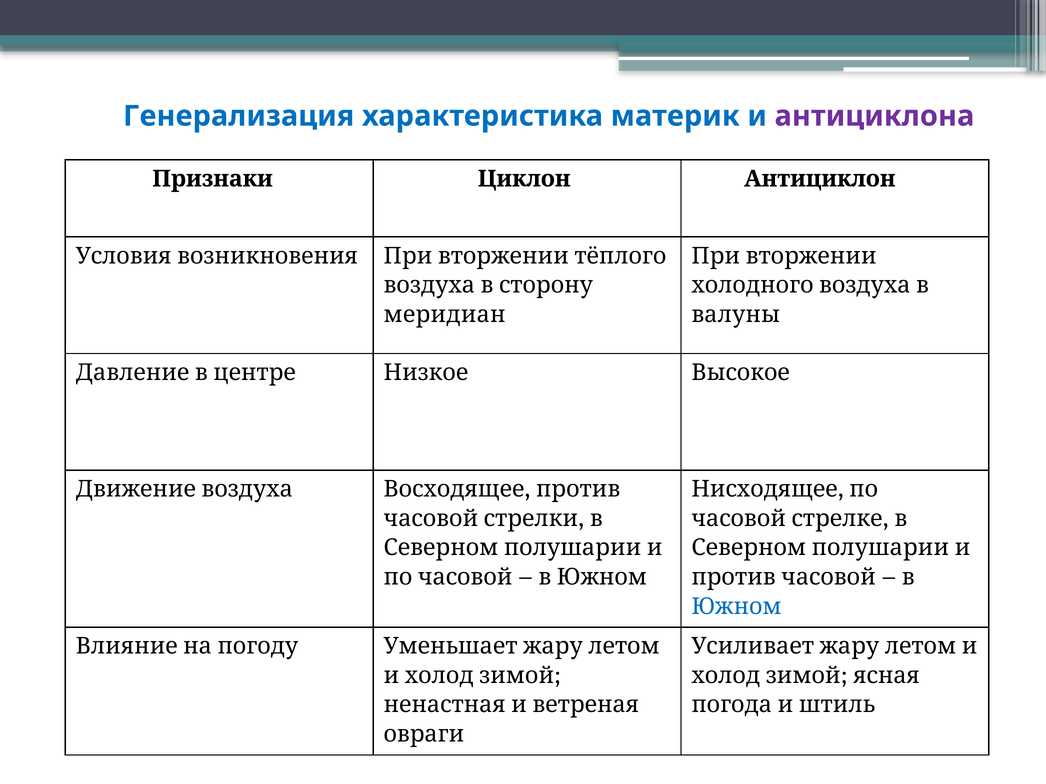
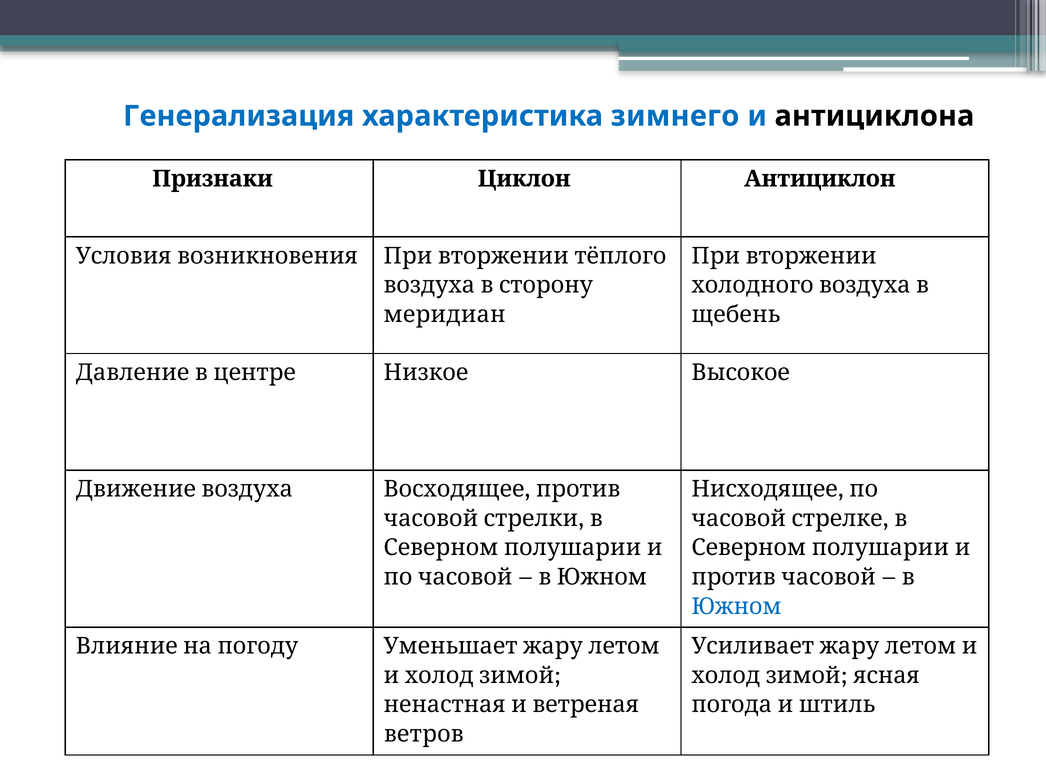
материк: материк -> зимнего (675, 116)
антициклона colour: purple -> black (874, 116)
валуны: валуны -> щебень (736, 315)
овраги: овраги -> ветров (424, 735)
